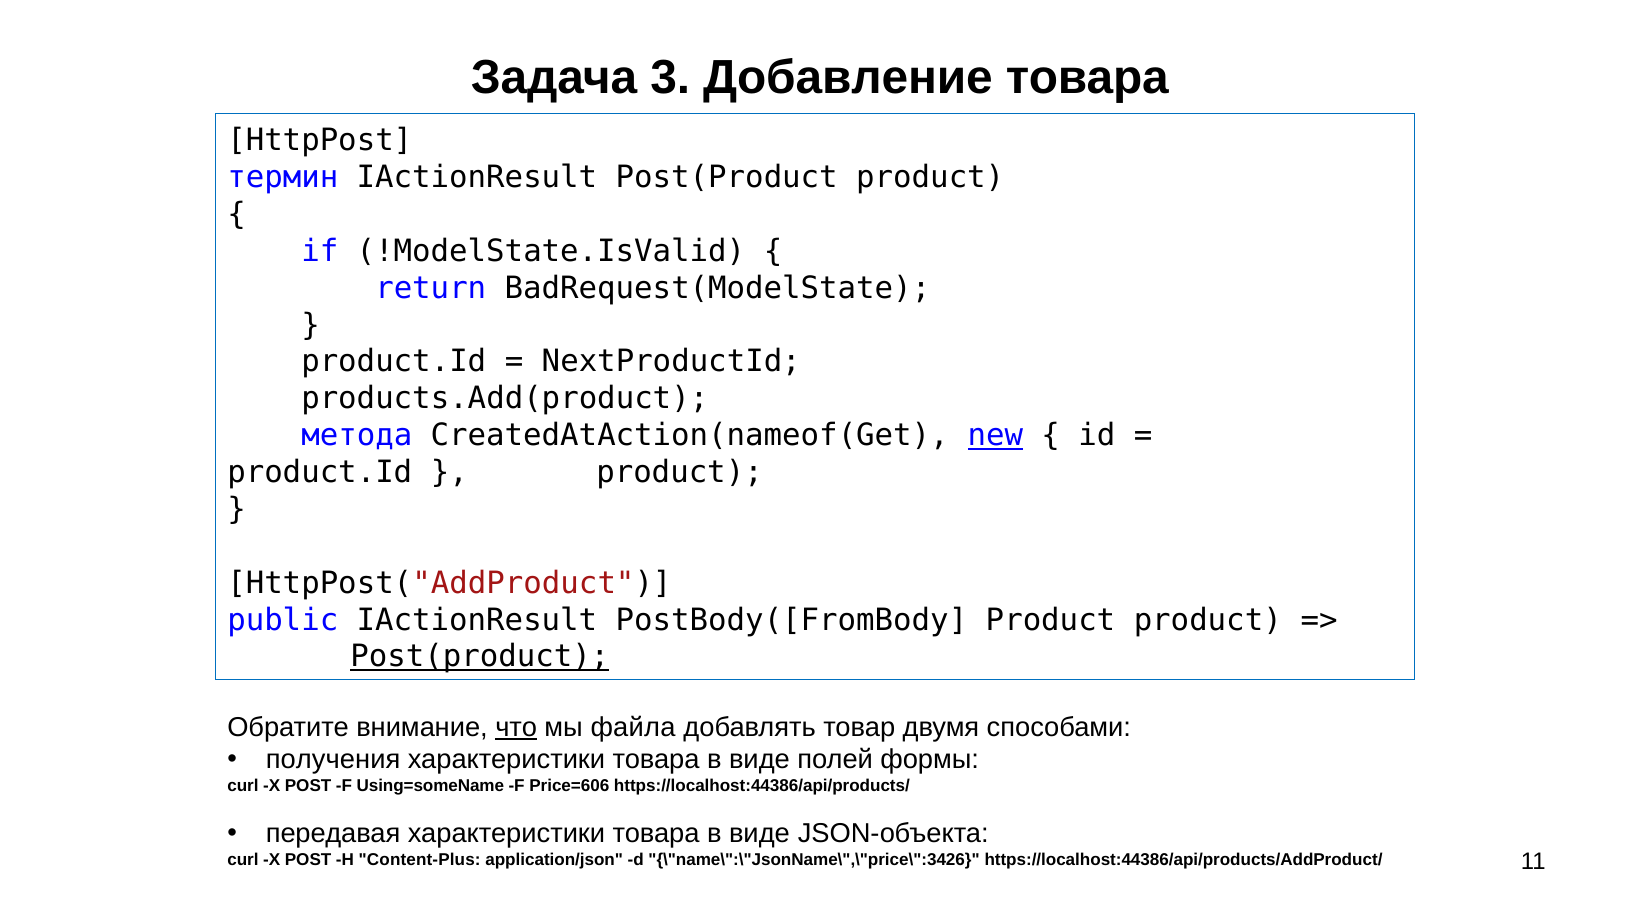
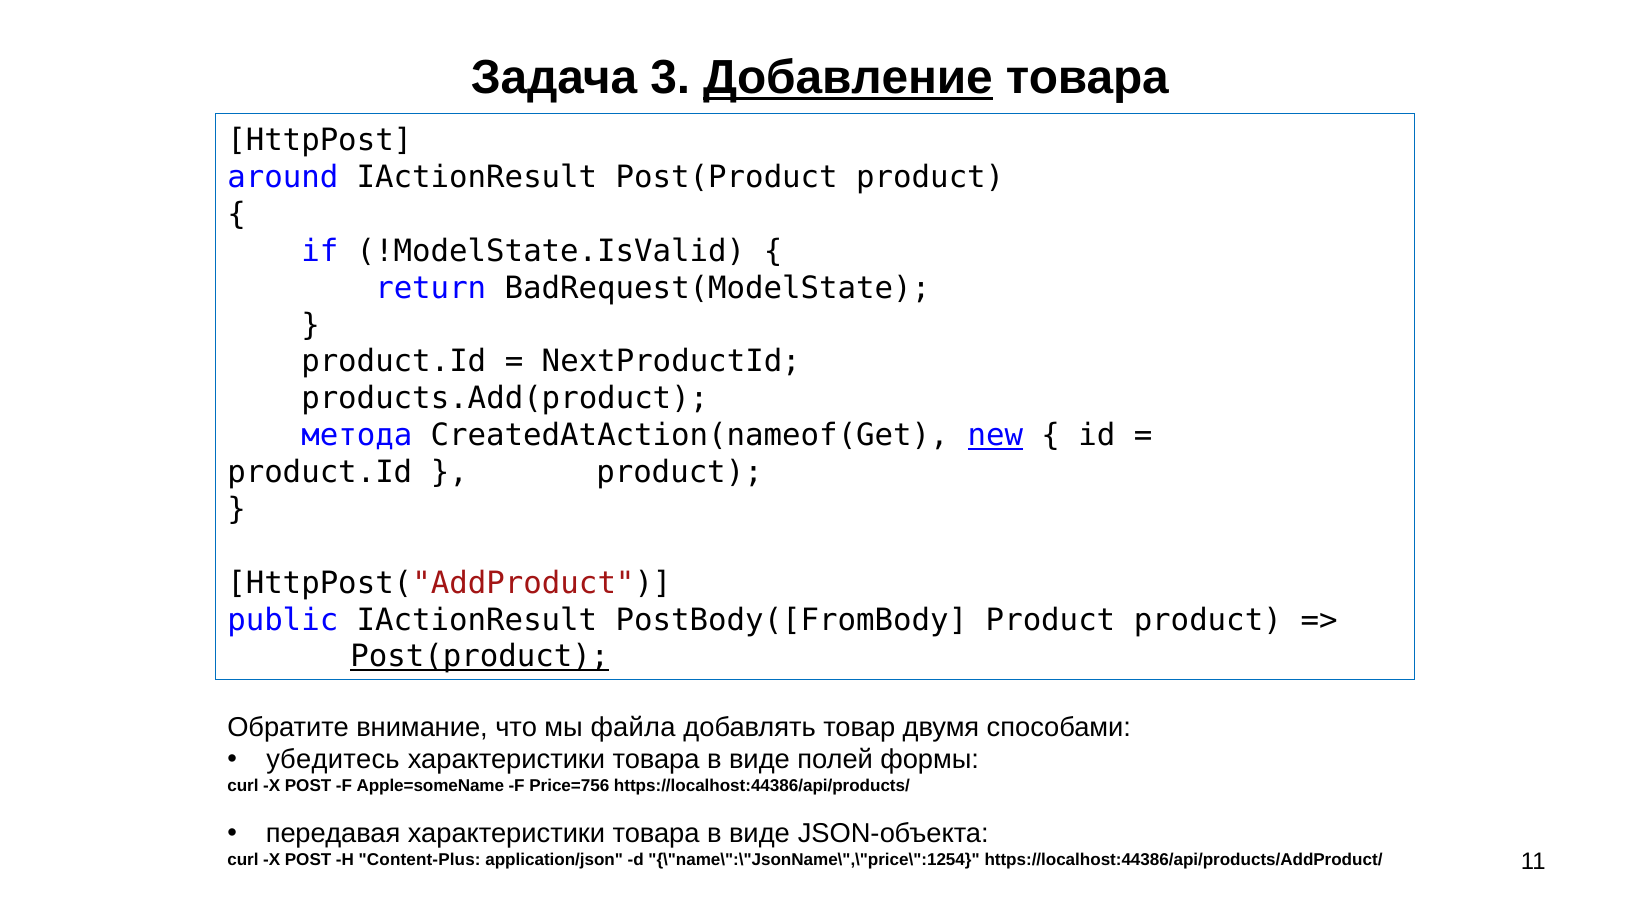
Добавление underline: none -> present (848, 78)
термин: термин -> around (283, 177)
что underline: present -> none (516, 727)
получения: получения -> убедитесь (333, 760)
Using=someName: Using=someName -> Apple=someName (430, 786)
Price=606: Price=606 -> Price=756 (569, 786)
\"name\":\"JsonName\",\"price\":3426: \"name\":\"JsonName\",\"price\":3426 -> \"name\":\"JsonName\",\"price\":1254 (814, 860)
